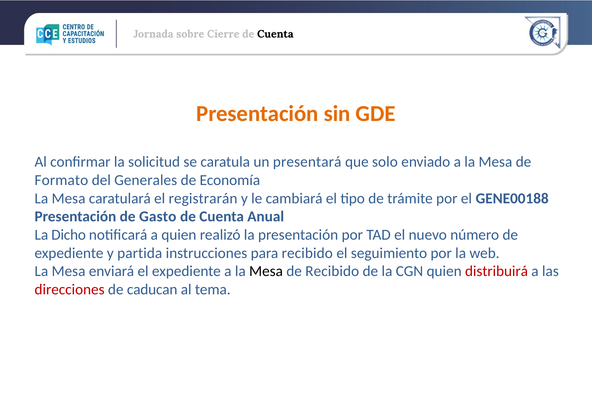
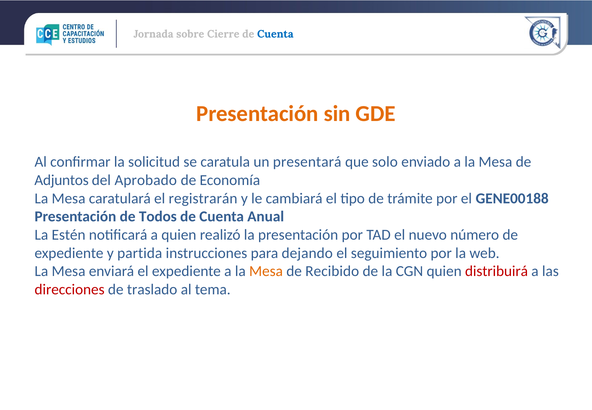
Cuenta colour: black -> blue (275, 34)
Formato: Formato -> Adjuntos (62, 180)
Generales: Generales -> Aprobado (146, 180)
Gasto: Gasto -> Todos (158, 217)
Dicho: Dicho -> Estén (69, 235)
para recibido: recibido -> dejando (307, 253)
Mesa colour: black -> orange (266, 271)
caducan: caducan -> traslado (152, 289)
